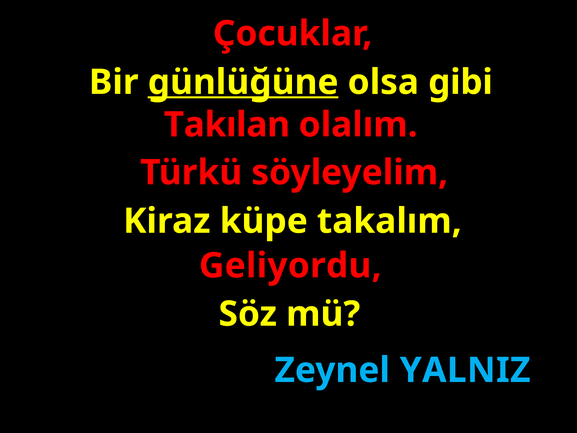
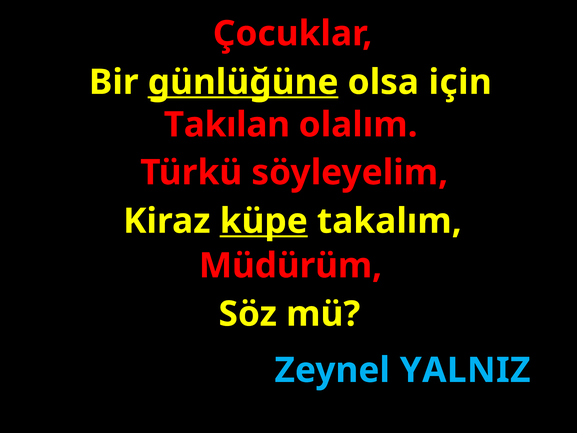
gibi: gibi -> için (460, 82)
küpe underline: none -> present (264, 221)
Geliyordu: Geliyordu -> Müdürüm (290, 266)
